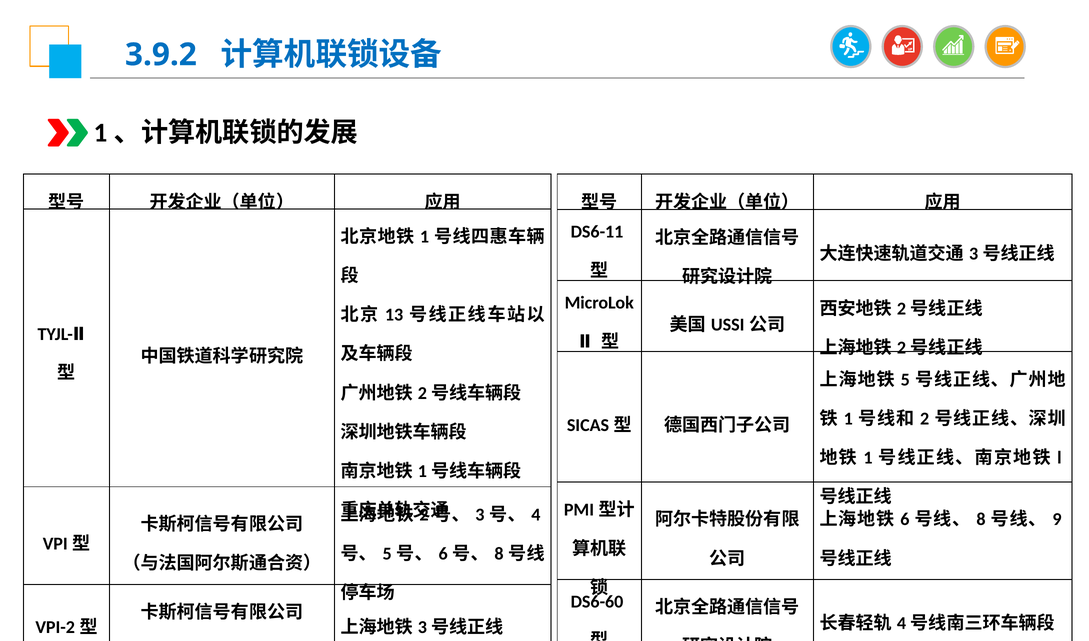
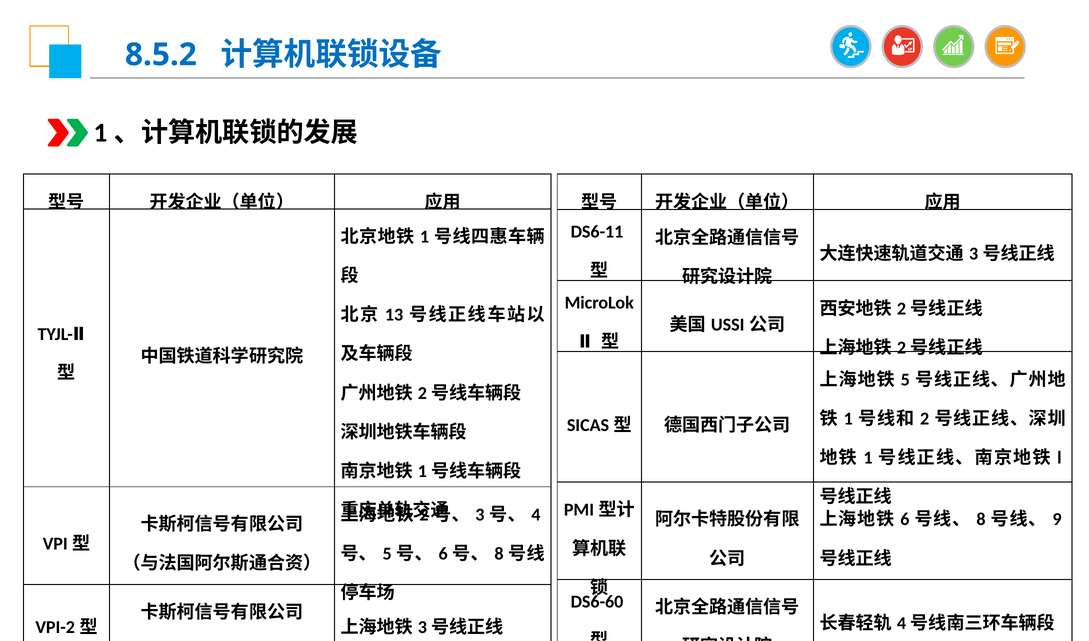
3.9.2: 3.9.2 -> 8.5.2 (161, 55)
